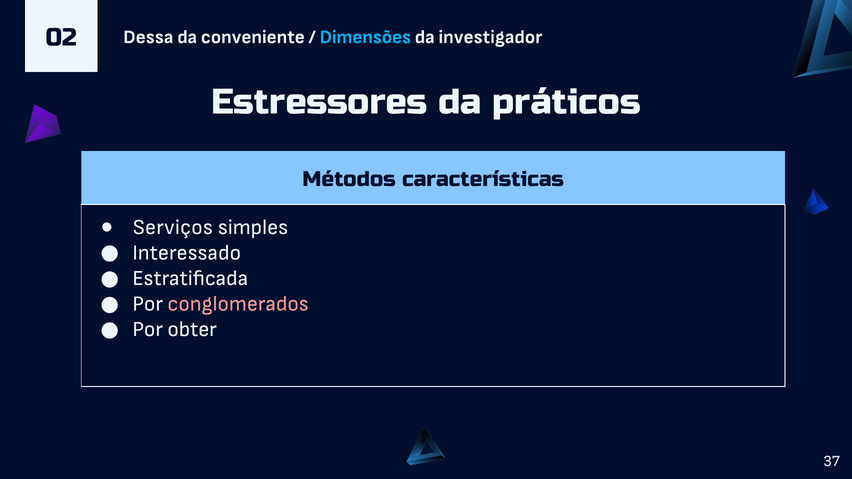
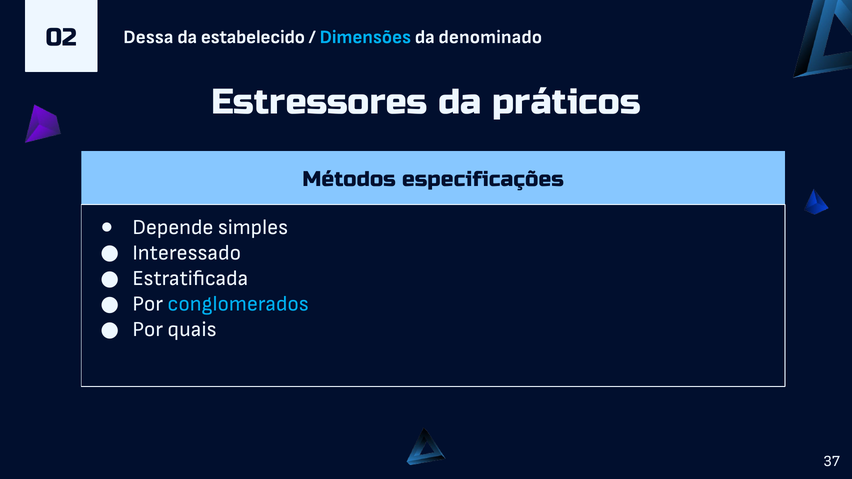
conveniente: conveniente -> estabelecido (253, 37)
investigador: investigador -> denominado (490, 37)
características: características -> especificações (483, 179)
Serviços: Serviços -> Depende (173, 227)
conglomerados colour: pink -> light blue (238, 304)
obter: obter -> quais (192, 330)
